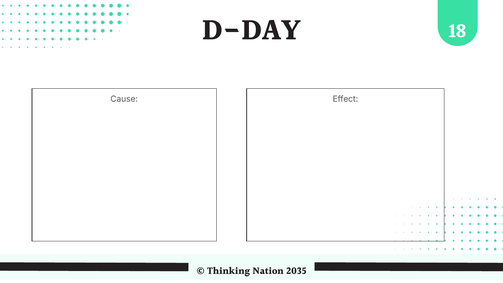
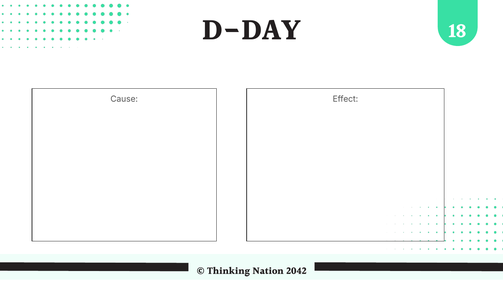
2035: 2035 -> 2042 (296, 271)
